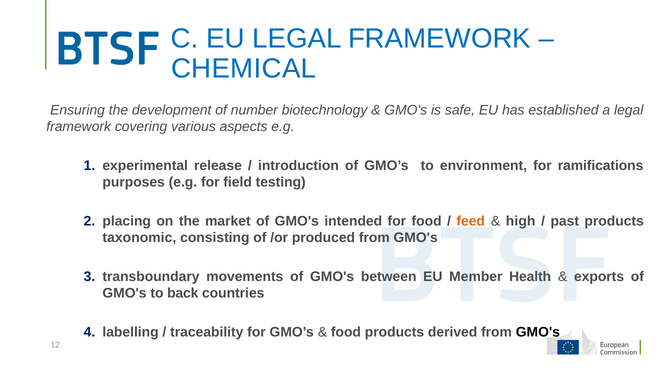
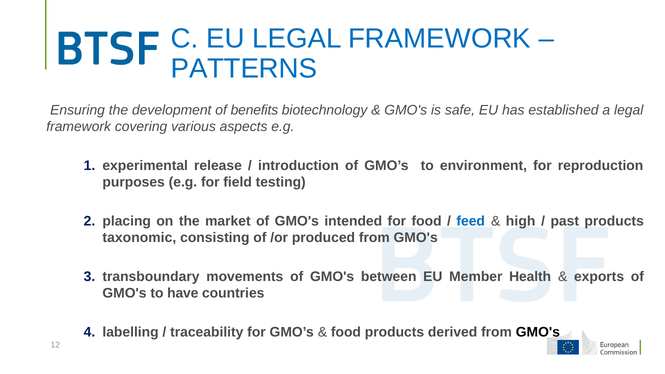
CHEMICAL: CHEMICAL -> PATTERNS (244, 69)
number: number -> benefits (254, 110)
ramifications: ramifications -> reproduction (601, 166)
feed colour: orange -> blue (471, 221)
back: back -> have (183, 293)
